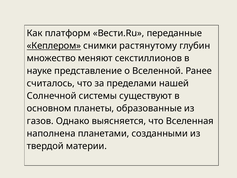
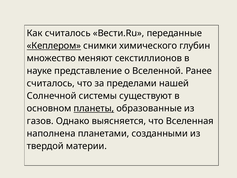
Как платформ: платформ -> считалось (68, 33)
растянутому: растянутому -> химического (148, 46)
планеты underline: none -> present (94, 108)
